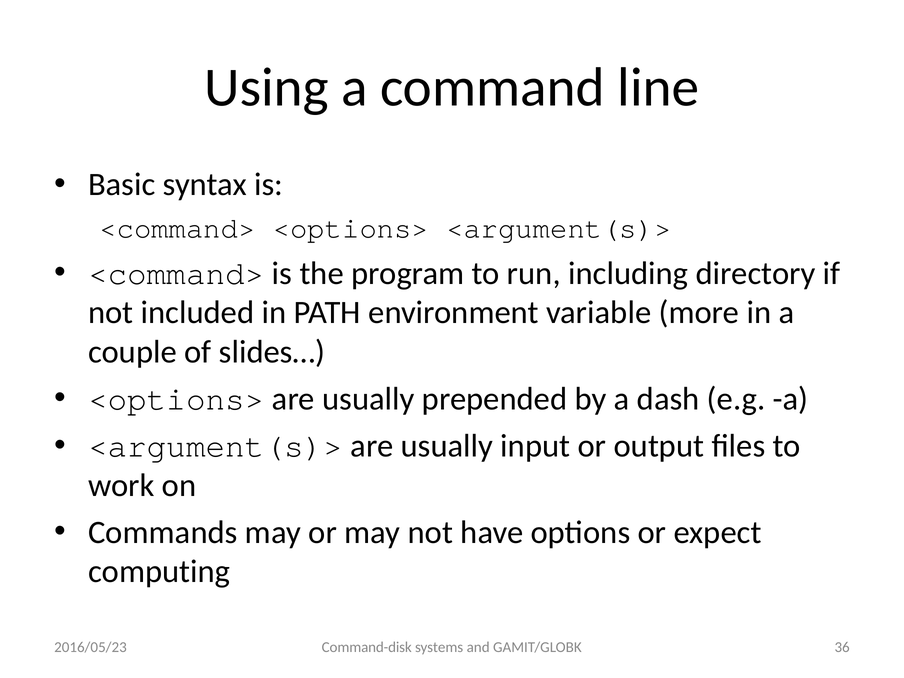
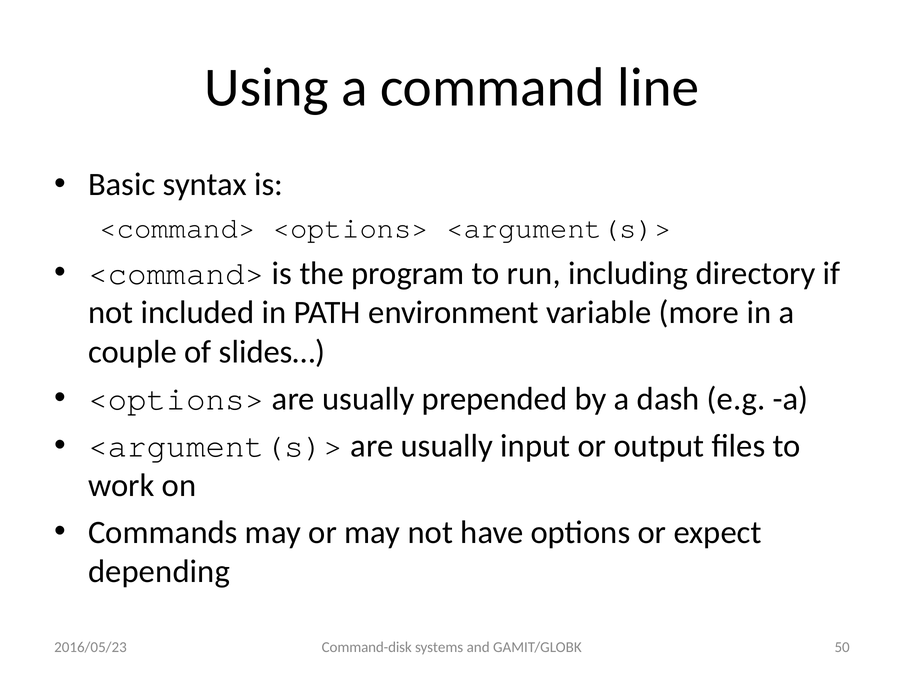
computing: computing -> depending (159, 572)
36: 36 -> 50 (842, 647)
